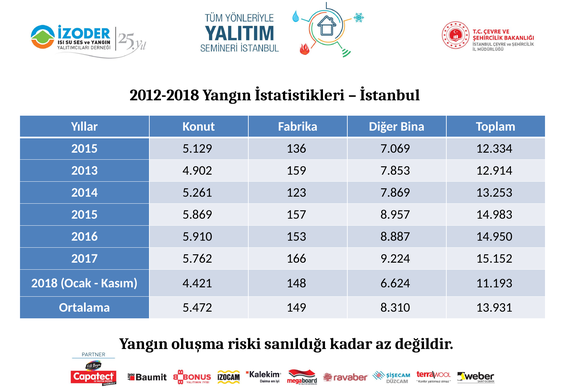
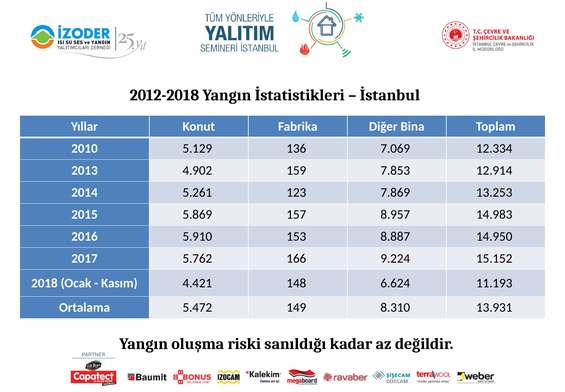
2015: 2015 -> 2010 (84, 148)
